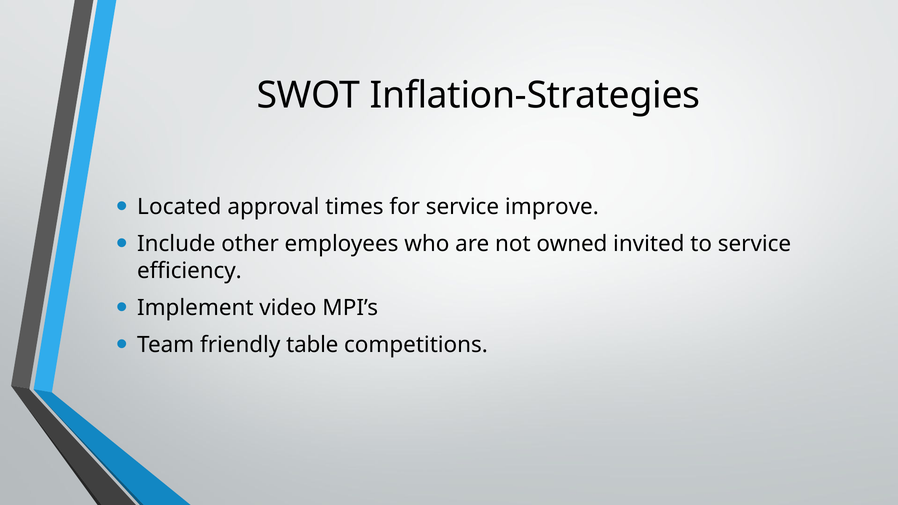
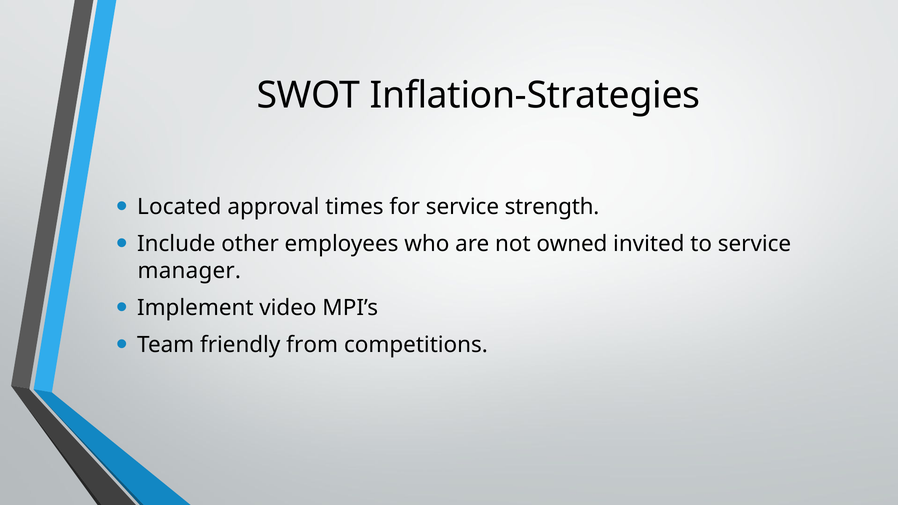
improve: improve -> strength (552, 207)
efficiency: efficiency -> manager (189, 271)
table: table -> from (312, 345)
